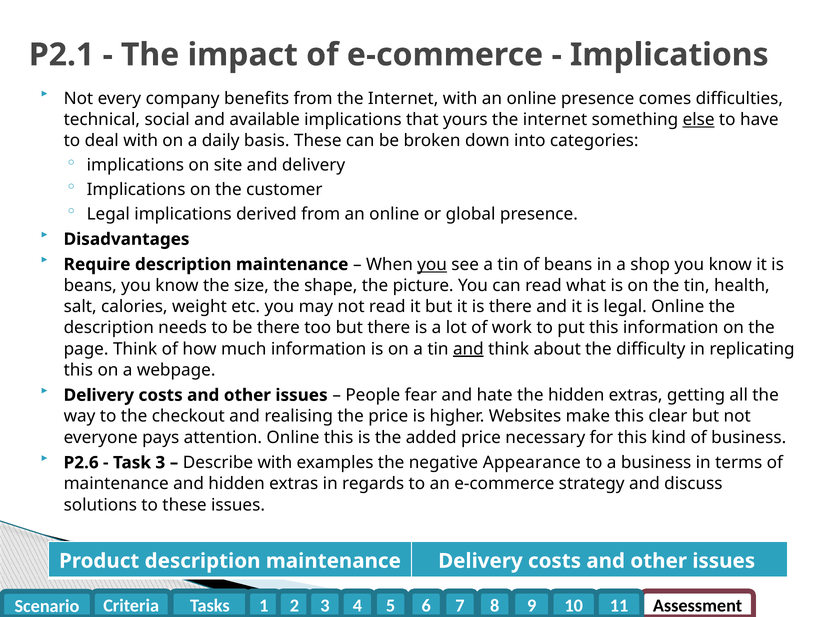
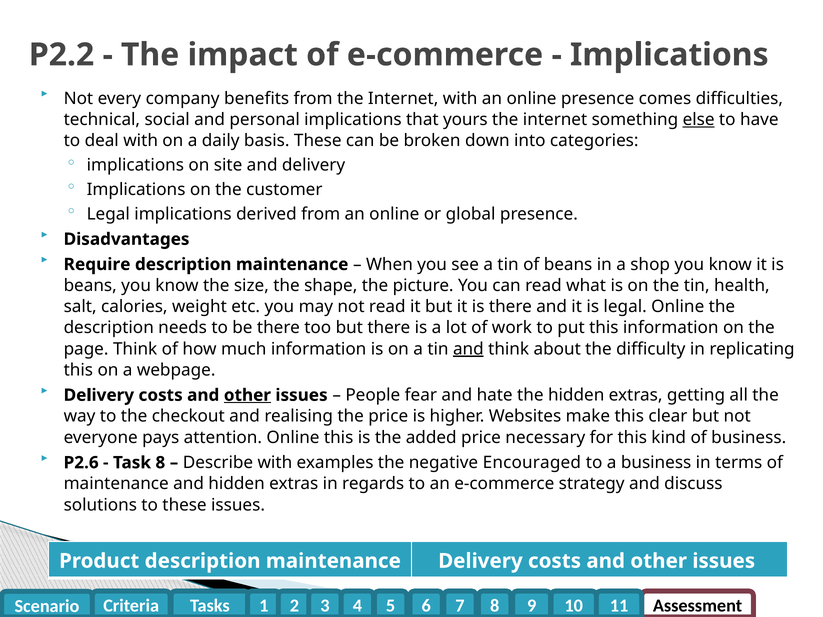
P2.1: P2.1 -> P2.2 (62, 55)
available: available -> personal (265, 120)
you underline: present -> none (432, 265)
other underline: none -> present (247, 395)
Task 3: 3 -> 8 (160, 463)
Appearance: Appearance -> Encouraged (532, 463)
